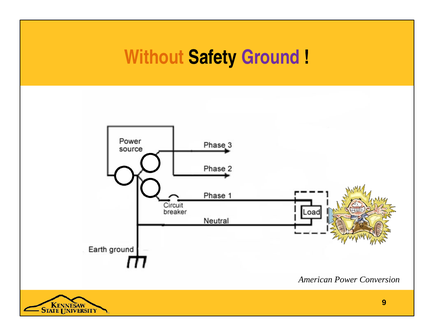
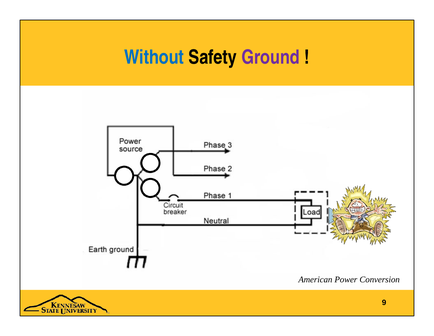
Without colour: orange -> blue (154, 57)
